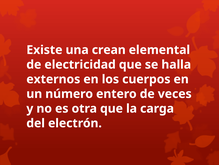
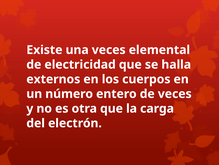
una crean: crean -> veces (109, 50)
